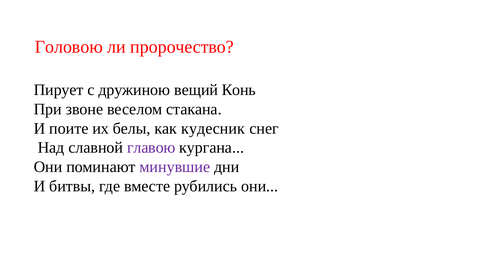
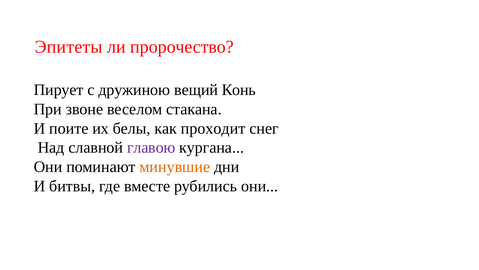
Головою: Головою -> Эпитеты (69, 47)
кудесник: кудесник -> проходит (213, 128)
минувшие colour: purple -> orange (175, 167)
